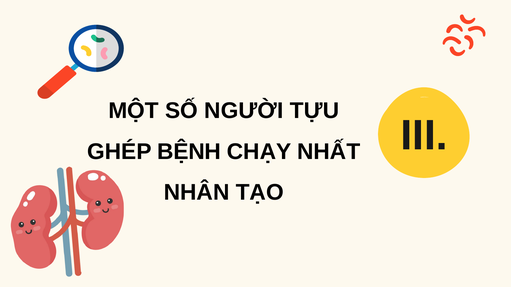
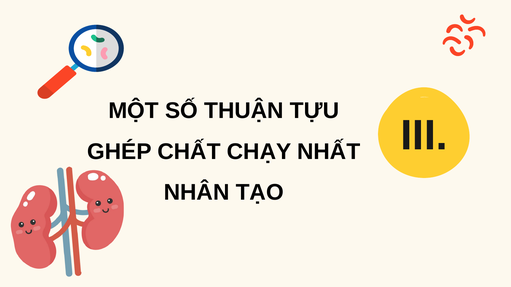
NGƯỜI: NGƯỜI -> THUẬN (244, 111)
BỆNH: BỆNH -> CHẤT (189, 152)
